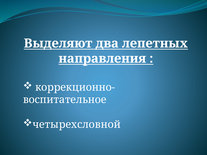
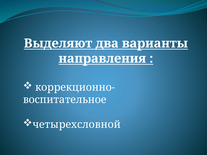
лепетных: лепетных -> варианты (155, 43)
